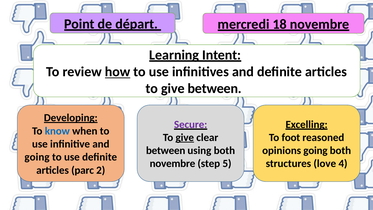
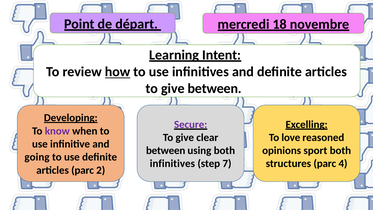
know colour: blue -> purple (57, 131)
give underline: present -> none (185, 137)
foot: foot -> love (291, 137)
opinions going: going -> sport (315, 150)
novembre: novembre -> infinitives (172, 163)
5: 5 -> 7 (227, 163)
structures love: love -> parc (325, 163)
